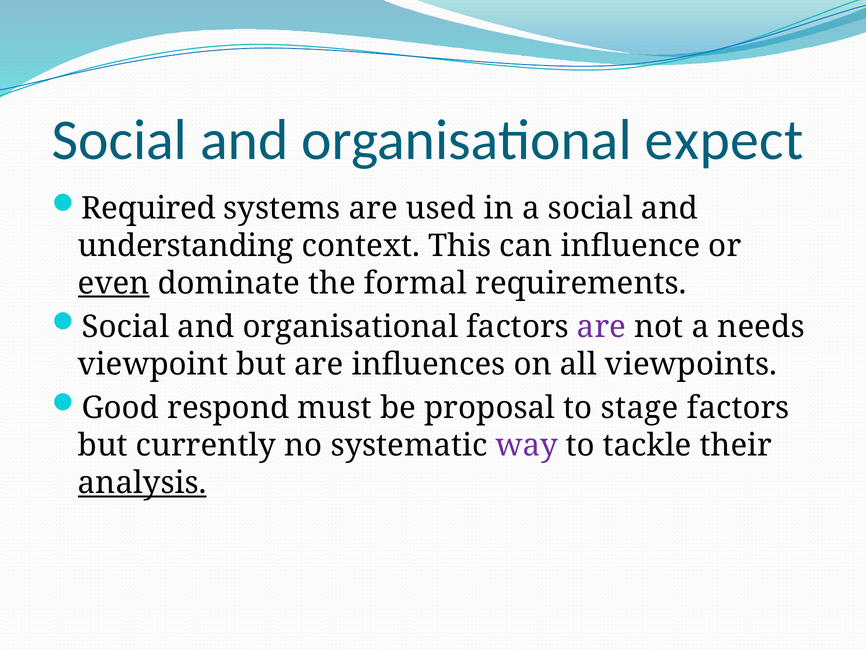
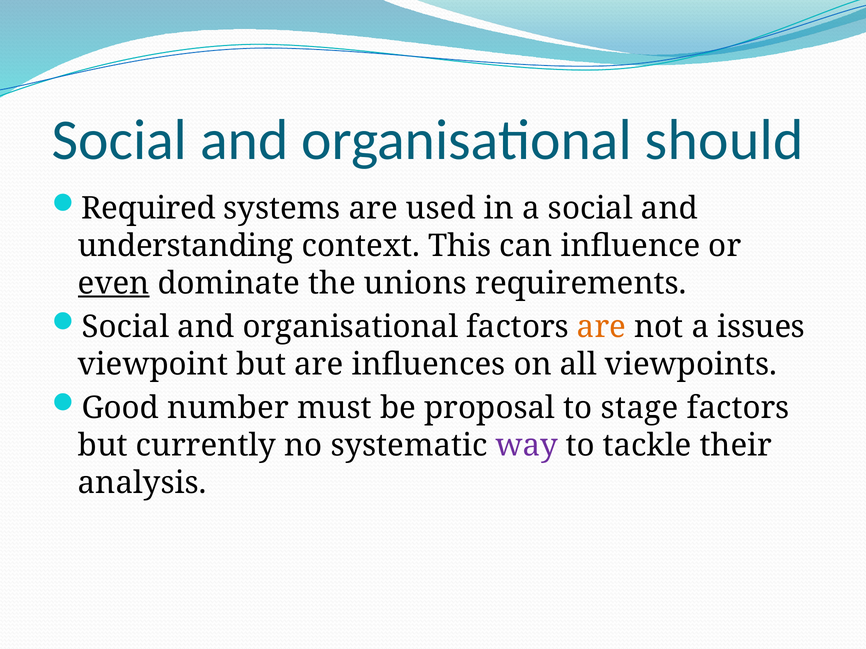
expect: expect -> should (724, 140)
formal: formal -> unions (415, 283)
are colour: purple -> orange (602, 327)
needs: needs -> issues (761, 327)
respond: respond -> number (228, 408)
analysis underline: present -> none (142, 483)
